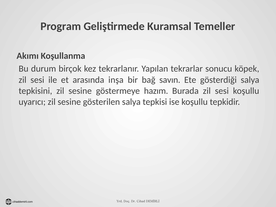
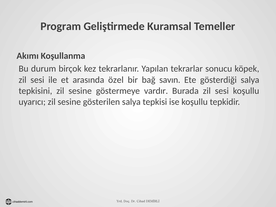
inşa: inşa -> özel (116, 80)
hazım: hazım -> vardır (156, 91)
